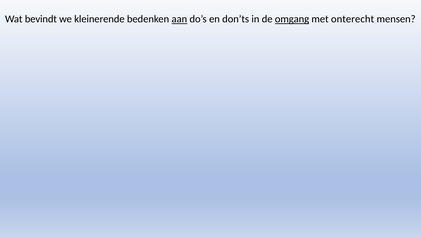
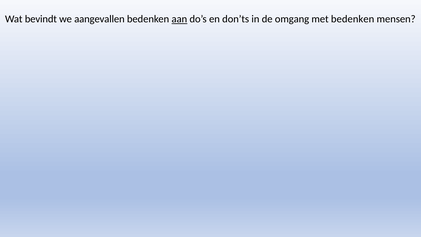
kleinerende: kleinerende -> aangevallen (99, 19)
omgang underline: present -> none (292, 19)
met onterecht: onterecht -> bedenken (353, 19)
